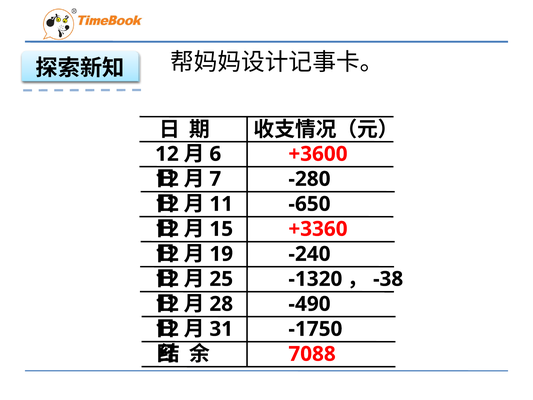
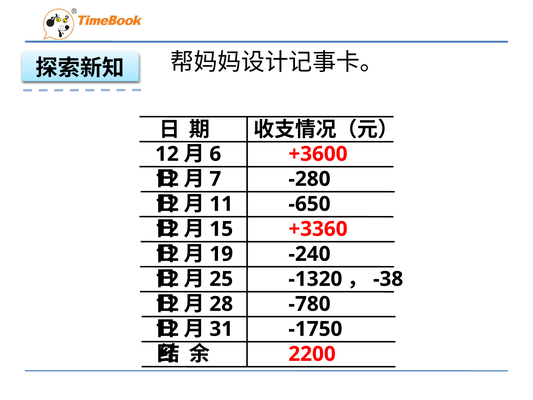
-490: -490 -> -780 (309, 304)
7088: 7088 -> 2200 (312, 354)
